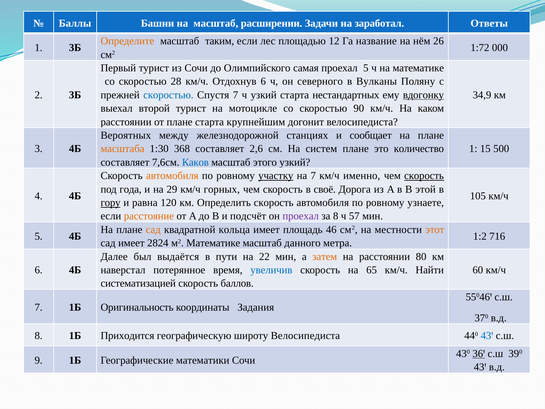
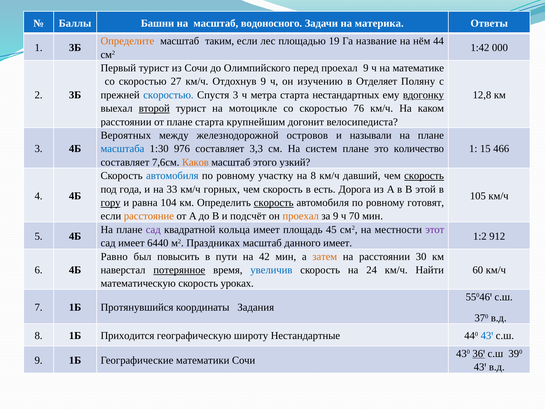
расширении: расширении -> водоносного (271, 23)
заработал: заработал -> материка (379, 23)
12: 12 -> 19 (334, 41)
26: 26 -> 44 (439, 41)
1:72: 1:72 -> 1:42 (480, 48)
самая: самая -> перед (306, 68)
проехал 5: 5 -> 9 (366, 68)
28: 28 -> 27 (176, 81)
Отдохнув 6: 6 -> 9 (263, 81)
северного: северного -> изучению (320, 81)
Вулканы: Вулканы -> Отделяет (377, 81)
Спустя 7: 7 -> 3 (236, 95)
ч узкий: узкий -> метра (264, 95)
34,9: 34,9 -> 12,8 (482, 95)
второй underline: none -> present (154, 108)
90: 90 -> 76 (359, 108)
станциях: станциях -> островов (307, 135)
сообщает: сообщает -> называли (371, 135)
масштаба colour: orange -> blue (122, 149)
368: 368 -> 976 (182, 149)
2,6: 2,6 -> 3,3 (256, 149)
500: 500 -> 466 (501, 149)
Каков colour: blue -> orange (195, 162)
автомобиля colour: orange -> blue (172, 176)
участку underline: present -> none (276, 176)
на 7: 7 -> 8 (313, 176)
именно: именно -> давший (362, 176)
29: 29 -> 33 (172, 189)
своё: своё -> есть (325, 189)
120: 120 -> 104 (169, 203)
скорость underline: none -> present (274, 203)
узнаете: узнаете -> готовят (426, 203)
проехал colour: purple -> orange (301, 216)
за 8: 8 -> 9 (336, 216)
57: 57 -> 70 (354, 216)
сад colour: orange -> purple (153, 229)
46: 46 -> 45 (331, 229)
этот colour: orange -> purple (435, 229)
716: 716 -> 912 (497, 236)
2824: 2824 -> 6440 (158, 243)
м2 Математике: Математике -> Праздниках (213, 243)
данного метра: метра -> имеет (338, 243)
Далее: Далее -> Равно (114, 256)
выдаётся: выдаётся -> повысить (178, 256)
22: 22 -> 42 (264, 256)
80: 80 -> 30 (421, 256)
потерянное underline: none -> present (179, 270)
65: 65 -> 24 (372, 270)
систематизацией: систематизацией -> математическую (138, 283)
баллов: баллов -> уроках (237, 283)
Оригинальность: Оригинальность -> Протянувшийся (137, 307)
широту Велосипедиста: Велосипедиста -> Нестандартные (305, 336)
